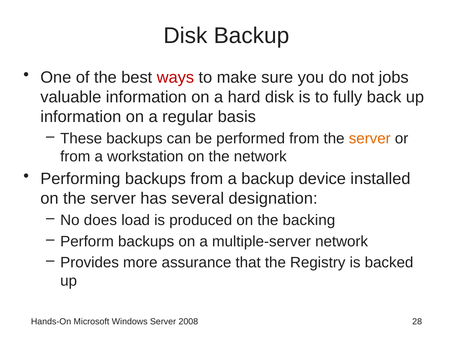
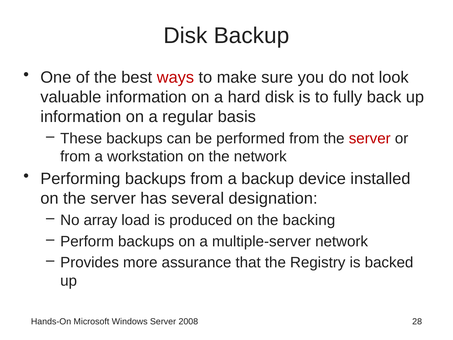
jobs: jobs -> look (394, 77)
server colour: orange -> red (370, 138)
does: does -> array (101, 220)
